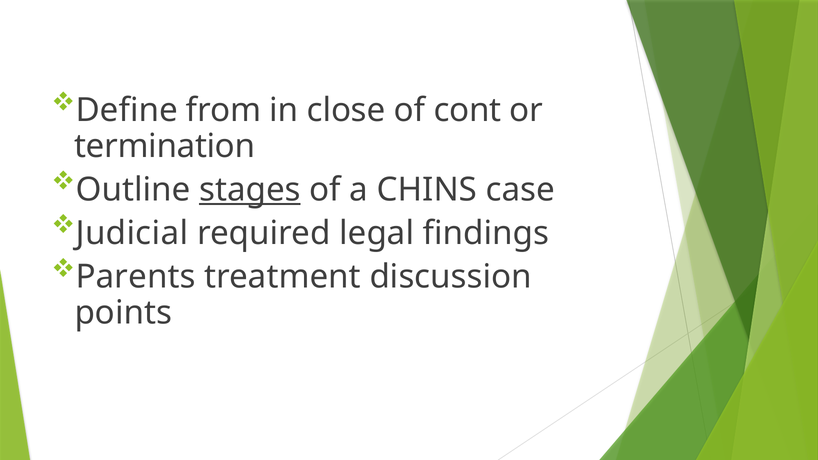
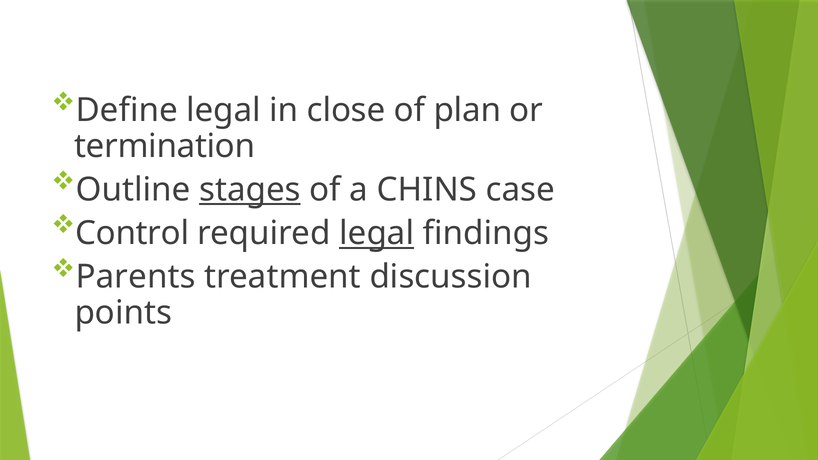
Define from: from -> legal (224, 111)
cont: cont -> plan (467, 111)
Judicial: Judicial -> Control (132, 234)
legal underline: none -> present (377, 234)
